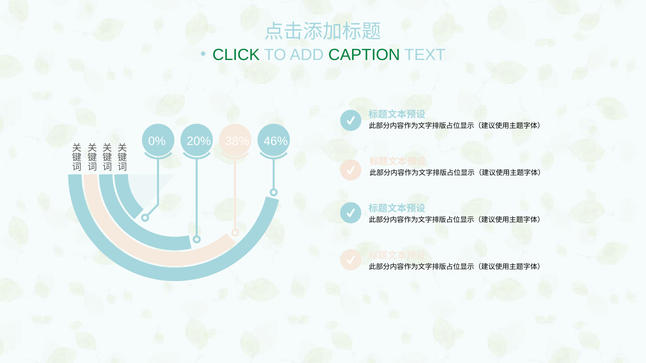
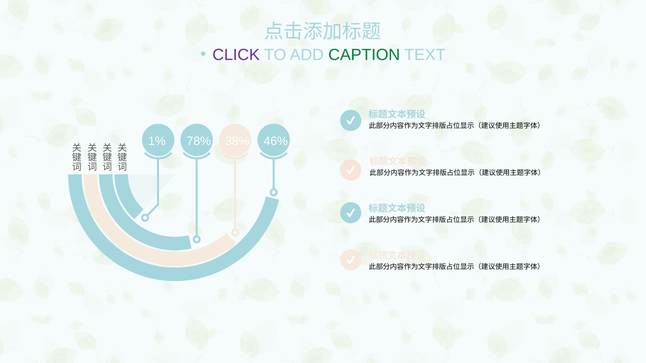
CLICK colour: green -> purple (236, 55)
0%: 0% -> 1% (157, 141)
20%: 20% -> 78% (199, 141)
